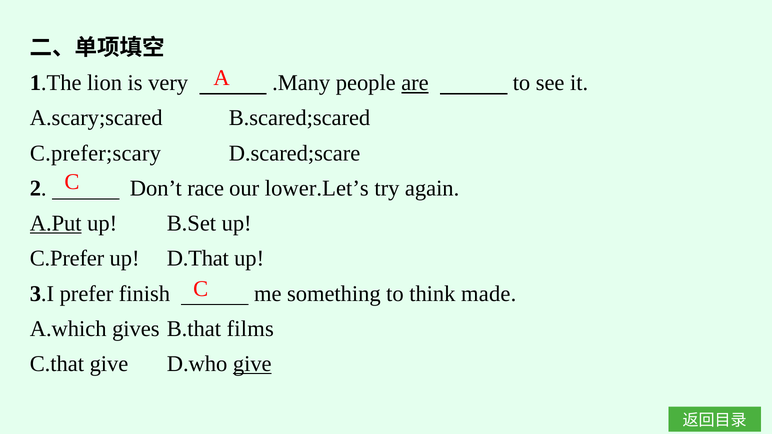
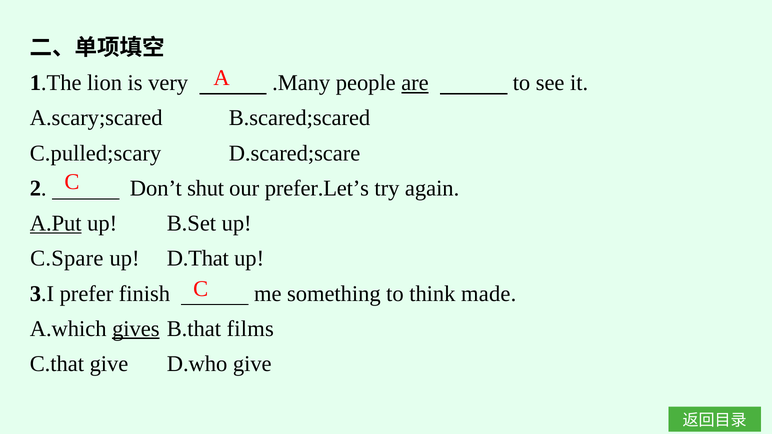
C.prefer;scary: C.prefer;scary -> C.pulled;scary (96, 153)
race: race -> shut (206, 188)
lower.Let’s: lower.Let’s -> prefer.Let’s (317, 188)
C.Prefer: C.Prefer -> C.Spare (67, 259)
gives underline: none -> present (136, 329)
give underline: present -> none (252, 364)
